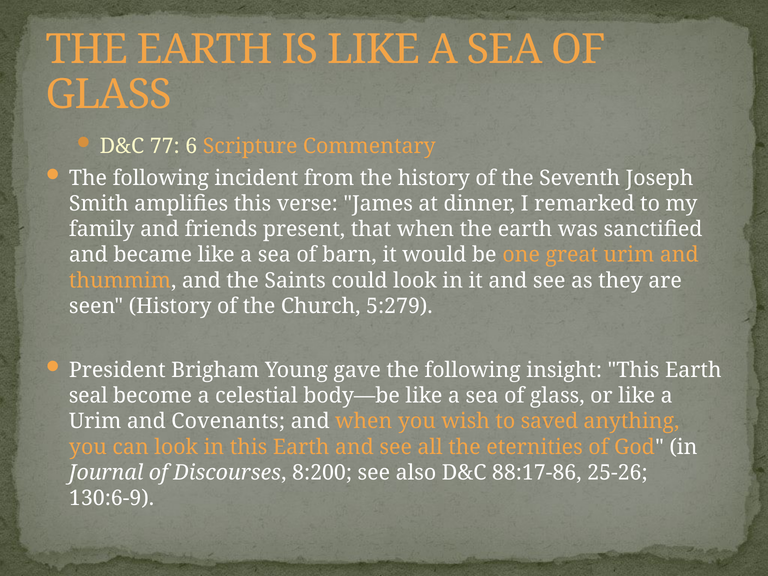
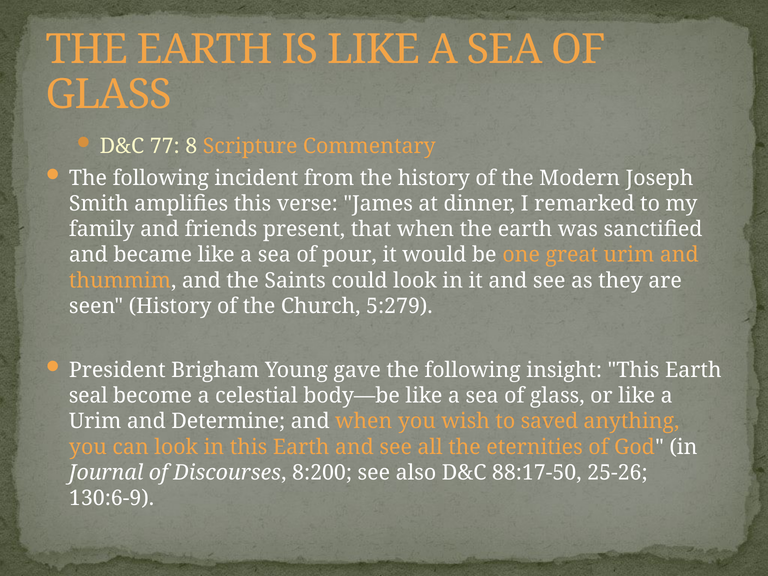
6: 6 -> 8 (191, 146)
Seventh: Seventh -> Modern (580, 178)
barn: barn -> pour (350, 255)
Covenants: Covenants -> Determine (228, 421)
88:17‑86: 88:17‑86 -> 88:17‑50 (537, 473)
